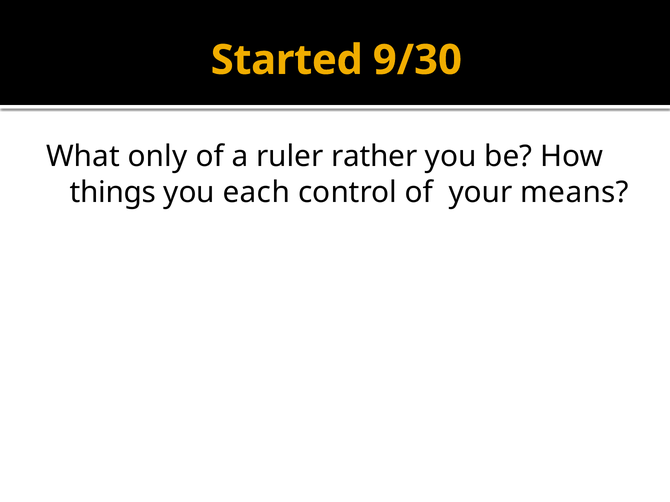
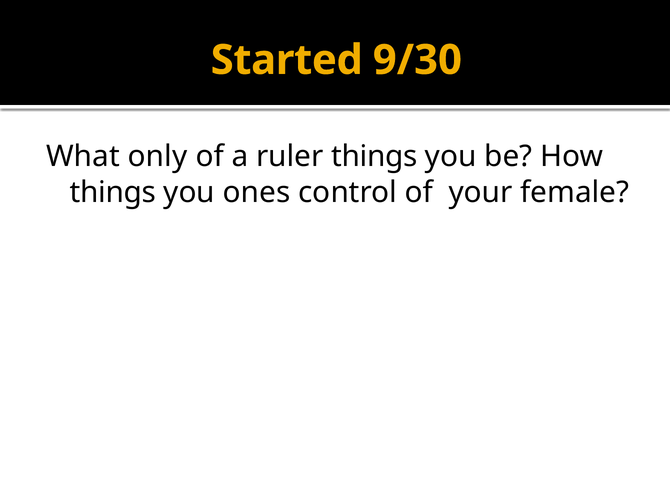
ruler rather: rather -> things (374, 157)
each: each -> ones (256, 192)
means: means -> female (575, 192)
